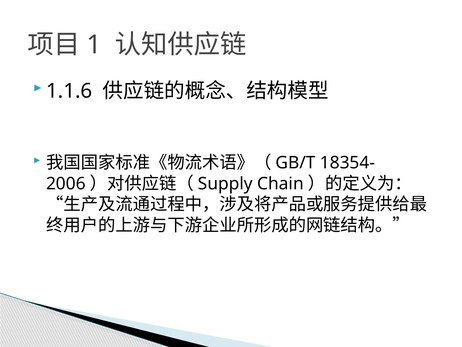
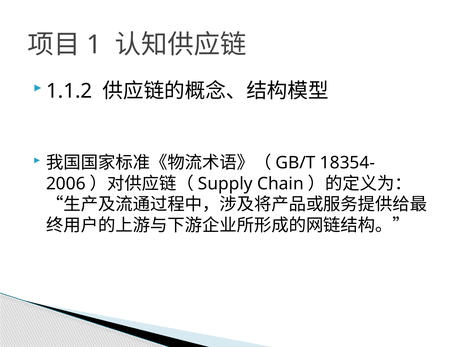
1.1.6: 1.1.6 -> 1.1.2 (69, 91)
